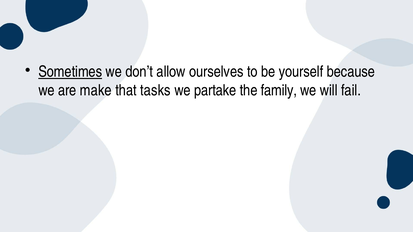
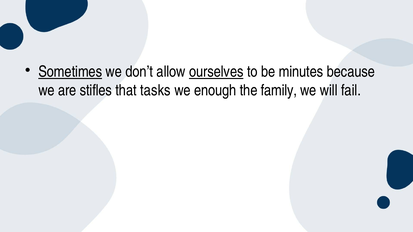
ourselves underline: none -> present (216, 72)
yourself: yourself -> minutes (301, 72)
make: make -> stifles (96, 91)
partake: partake -> enough (215, 91)
